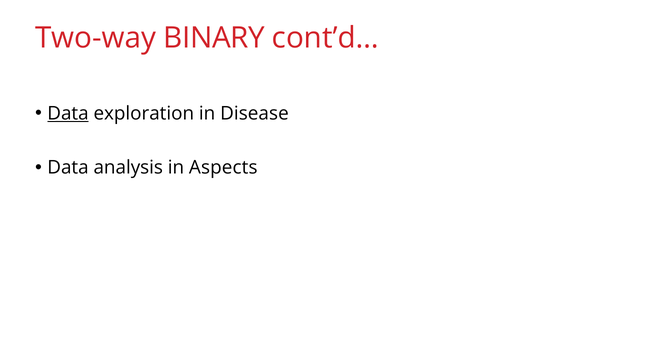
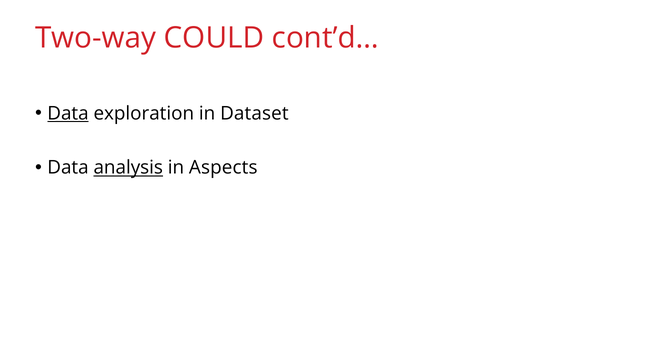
BINARY: BINARY -> COULD (214, 38)
Disease: Disease -> Dataset (254, 113)
analysis underline: none -> present (128, 168)
